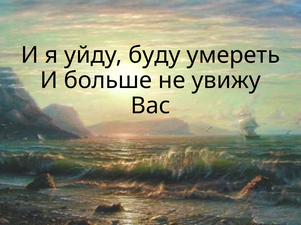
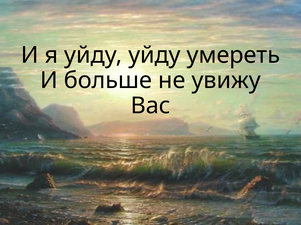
уйду буду: буду -> уйду (154, 55)
